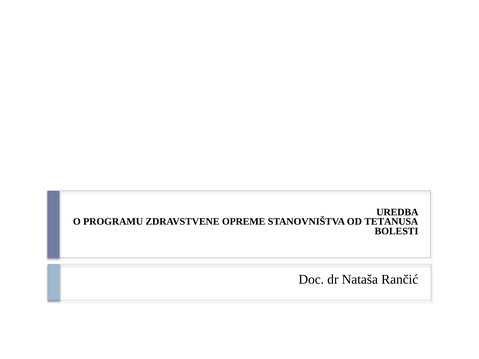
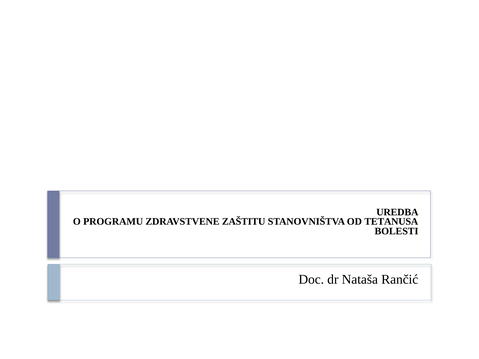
OPREME: OPREME -> ZAŠTITU (244, 222)
